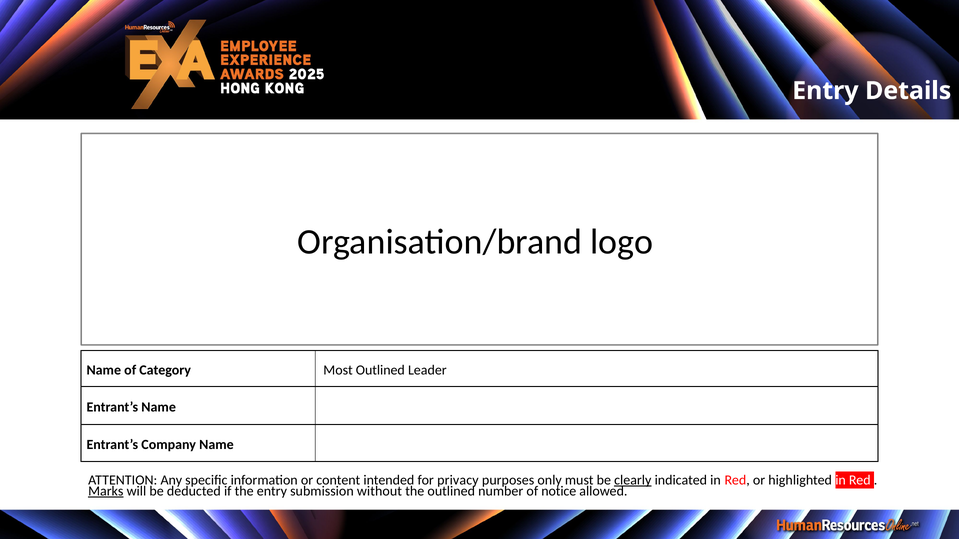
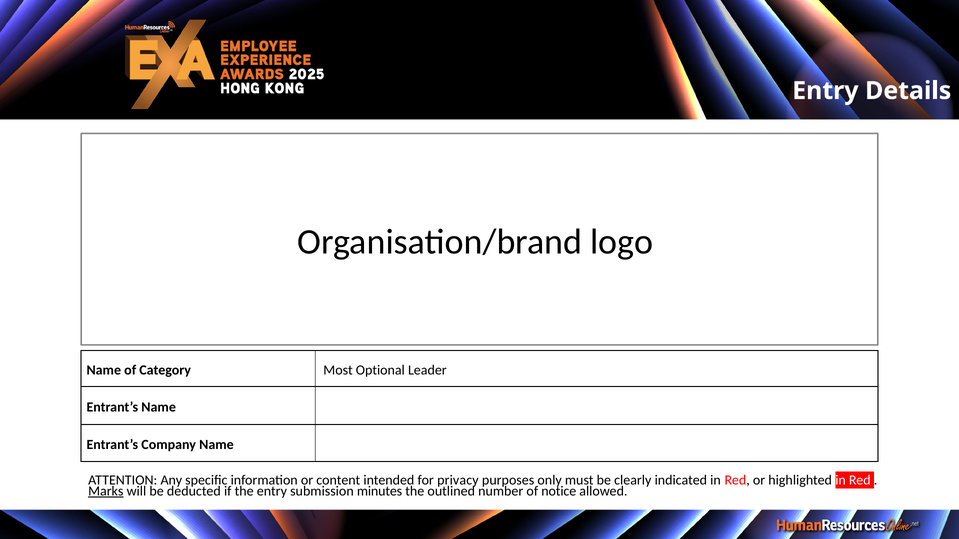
Most Outlined: Outlined -> Optional (380, 370)
clearly underline: present -> none (633, 481)
without: without -> minutes (380, 491)
